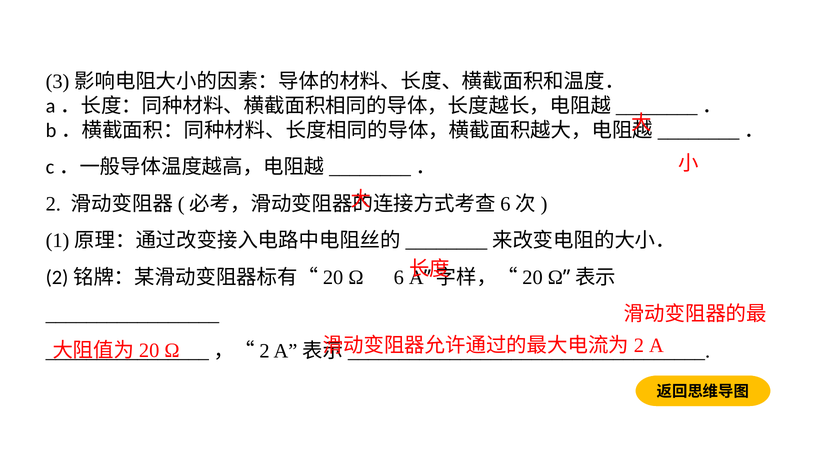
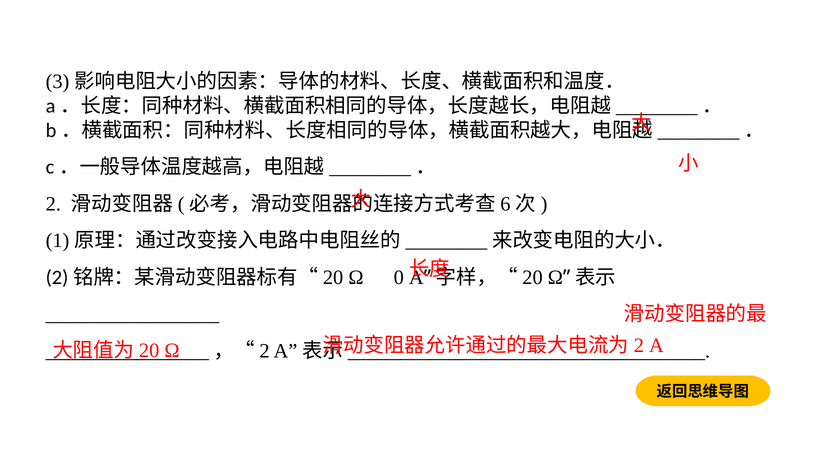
6: 6 -> 0 (399, 277)
